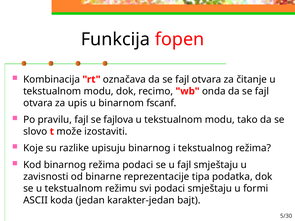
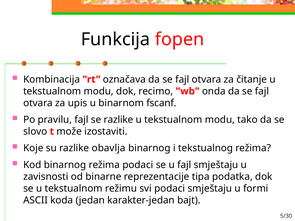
se fajlova: fajlova -> razlike (119, 120)
upisuju: upisuju -> obavlja (109, 148)
